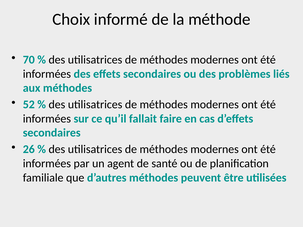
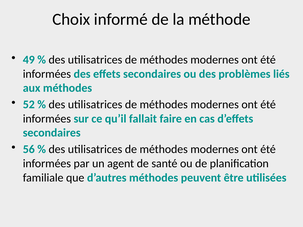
70: 70 -> 49 (29, 60)
26: 26 -> 56 (29, 150)
